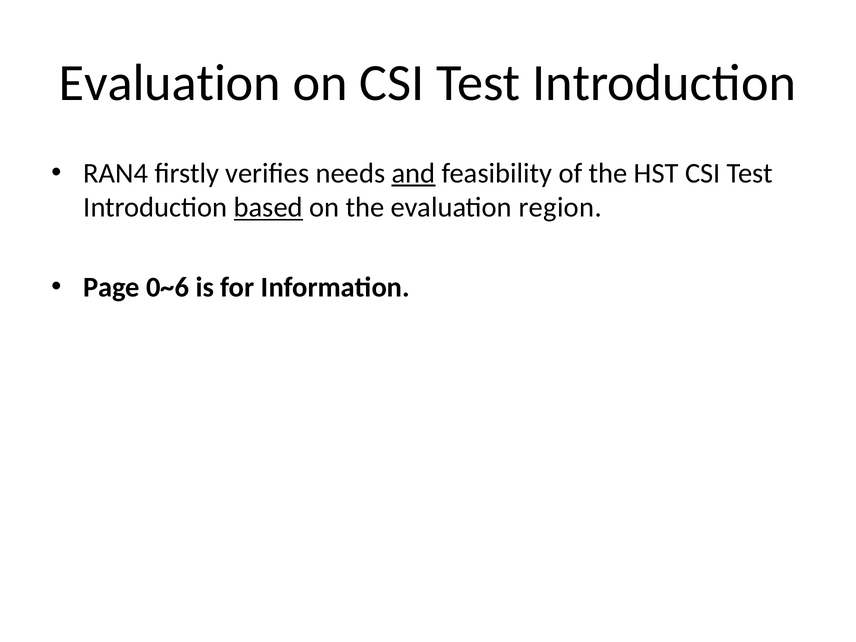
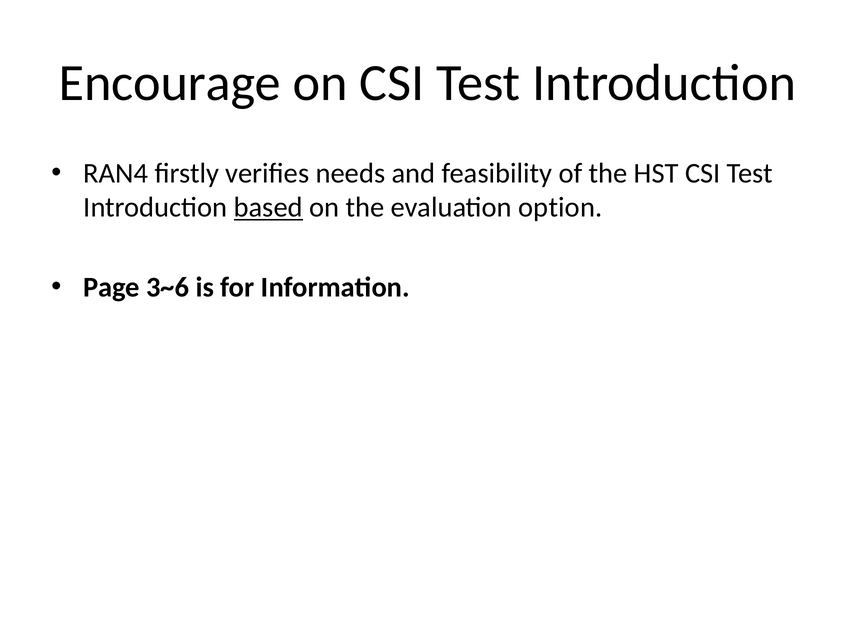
Evaluation: Evaluation -> Encourage (170, 83)
and underline: present -> none (413, 173)
region: region -> option (560, 207)
0~6: 0~6 -> 3~6 (168, 287)
